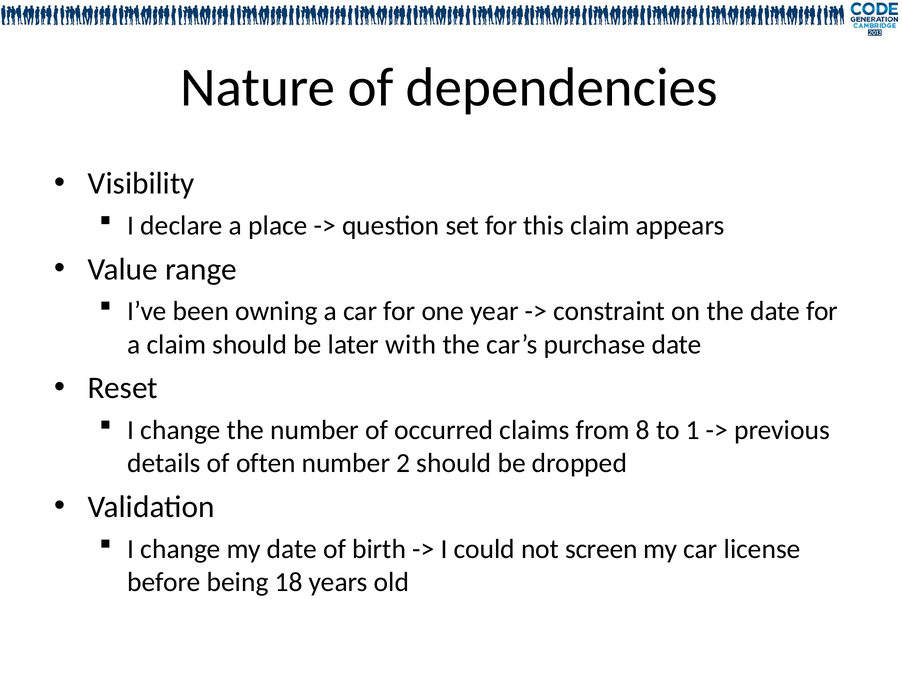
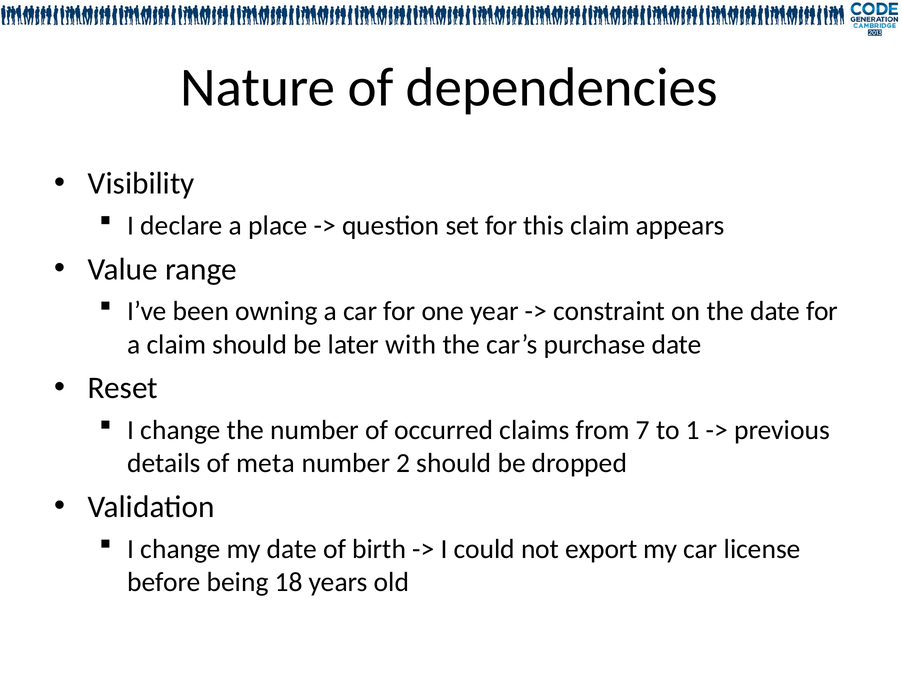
8: 8 -> 7 (643, 430)
often: often -> meta (266, 463)
screen: screen -> export (601, 549)
